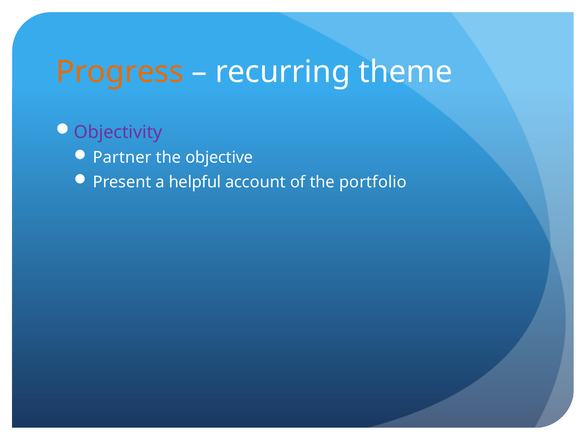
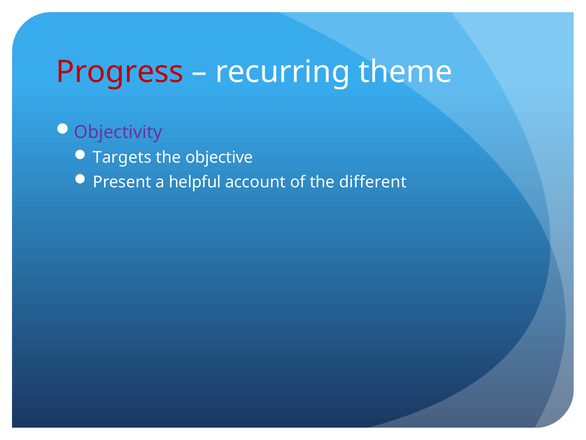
Progress colour: orange -> red (120, 72)
Partner: Partner -> Targets (122, 157)
portfolio: portfolio -> different (373, 182)
